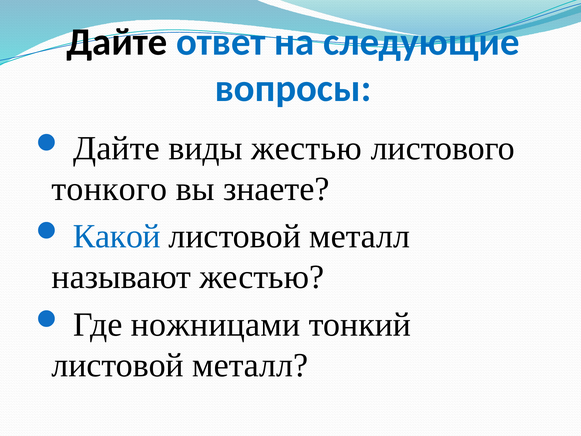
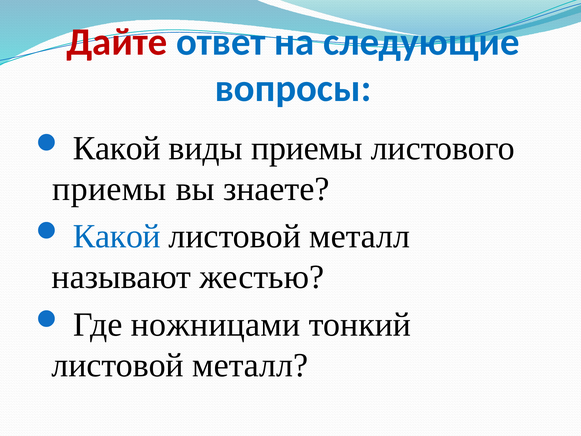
Дайте colour: black -> red (117, 42)
Дайте: Дайте -> Какой (117, 148)
виды жестью: жестью -> приемы (307, 148)
тонкого: тонкого -> приемы (109, 189)
